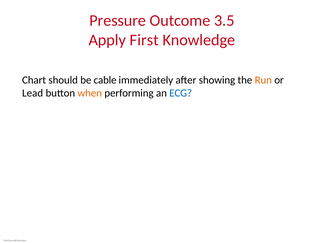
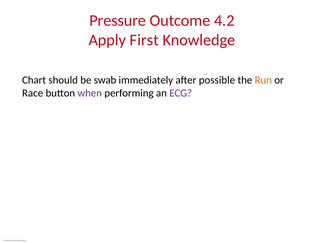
3.5: 3.5 -> 4.2 (224, 21)
cable: cable -> swab (105, 80)
showing: showing -> possible (217, 80)
Lead: Lead -> Race (33, 93)
when colour: orange -> purple (90, 93)
ECG colour: blue -> purple (181, 93)
